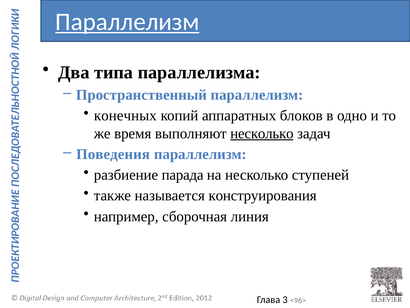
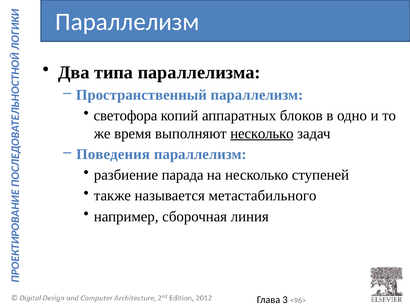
Параллелизм underline: present -> none (127, 22)
конечных: конечных -> светофора (125, 116)
конструирования: конструирования -> метастабильного (263, 195)
